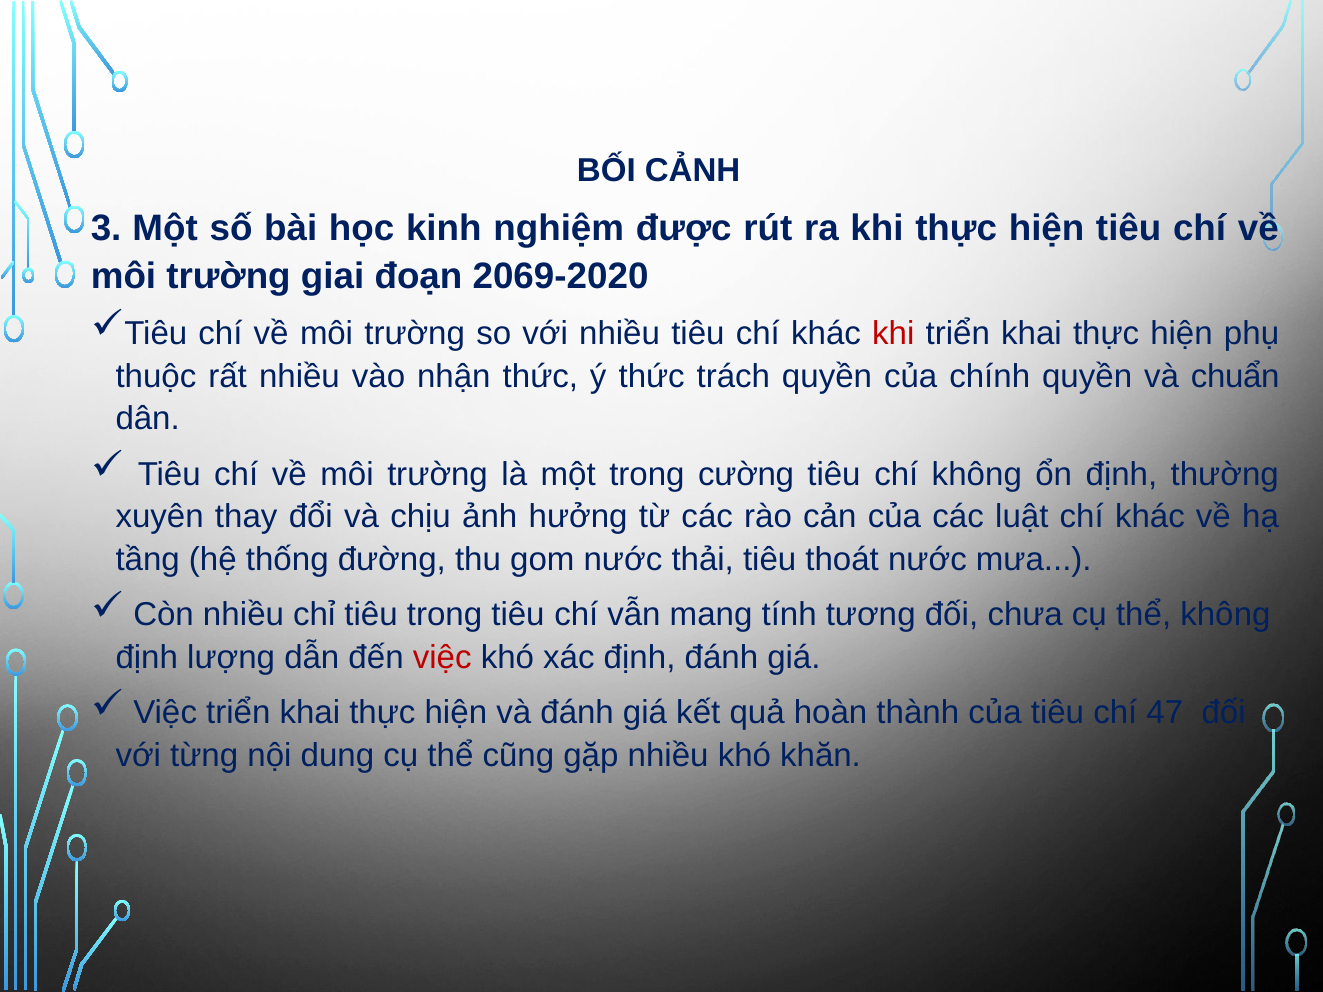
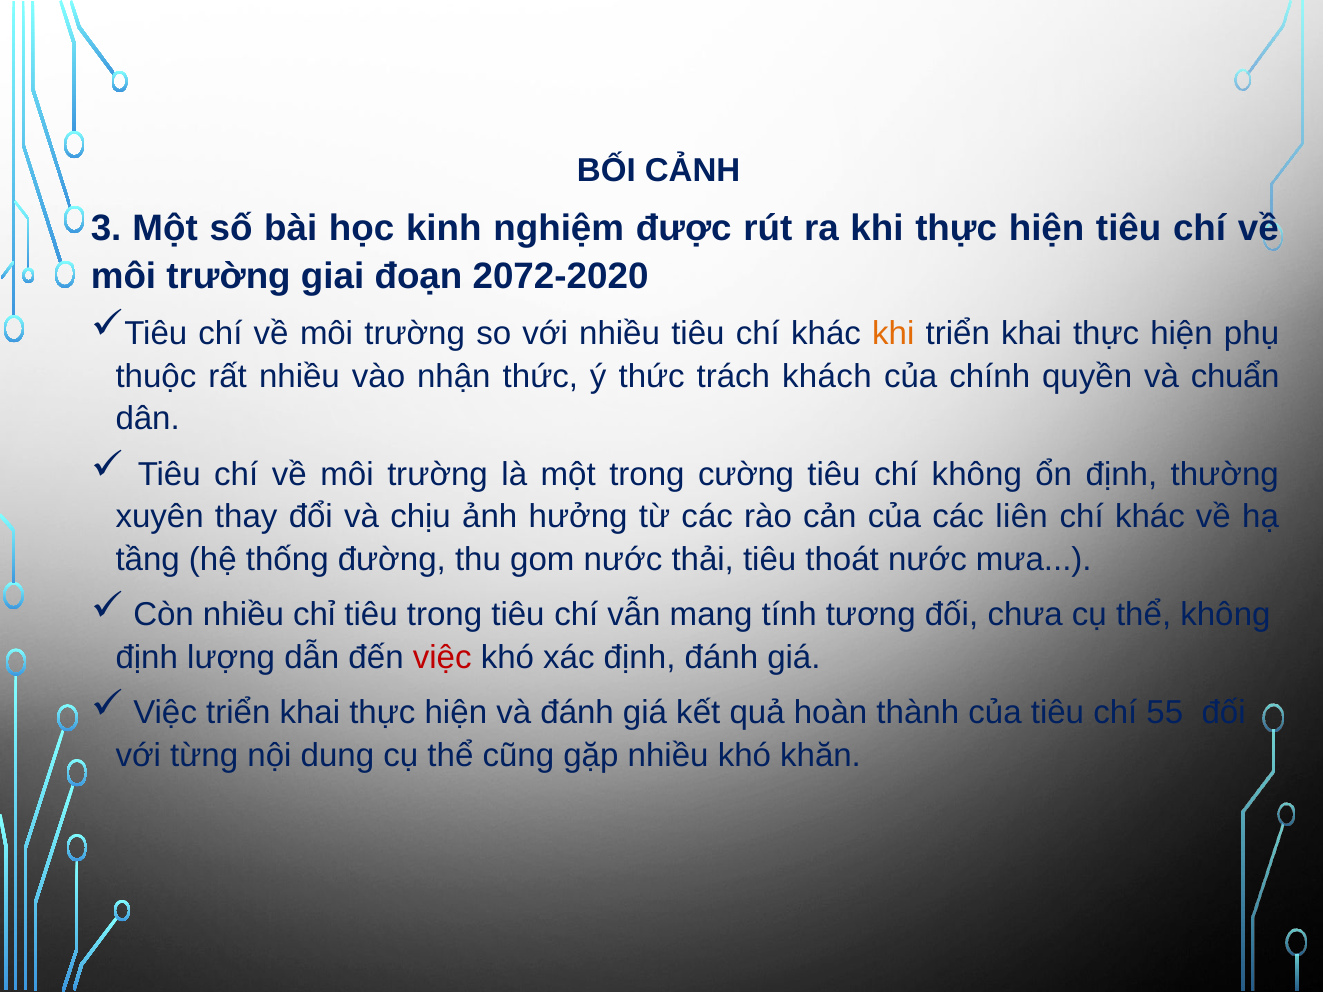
2069-2020: 2069-2020 -> 2072-2020 (561, 276)
khi colour: red -> orange (893, 333)
trách quyền: quyền -> khách (827, 376)
luật: luật -> liên (1022, 517)
47: 47 -> 55 (1165, 713)
